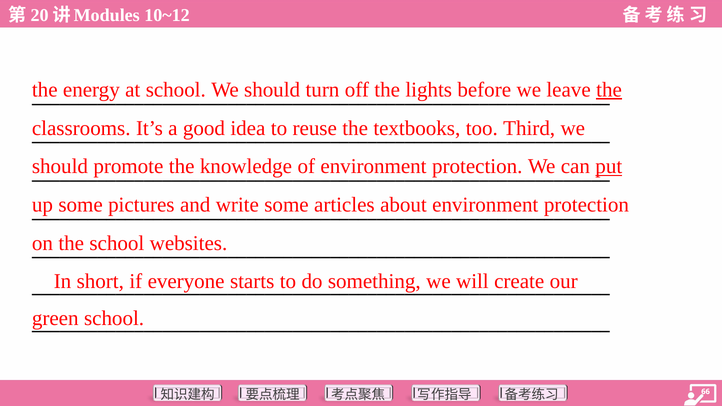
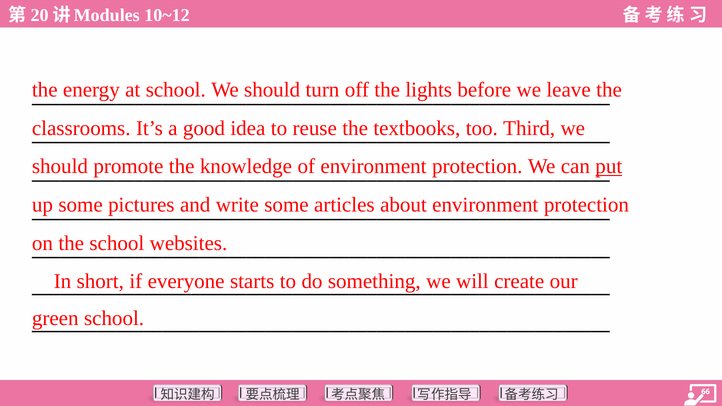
the underline: present -> none (609, 90)
